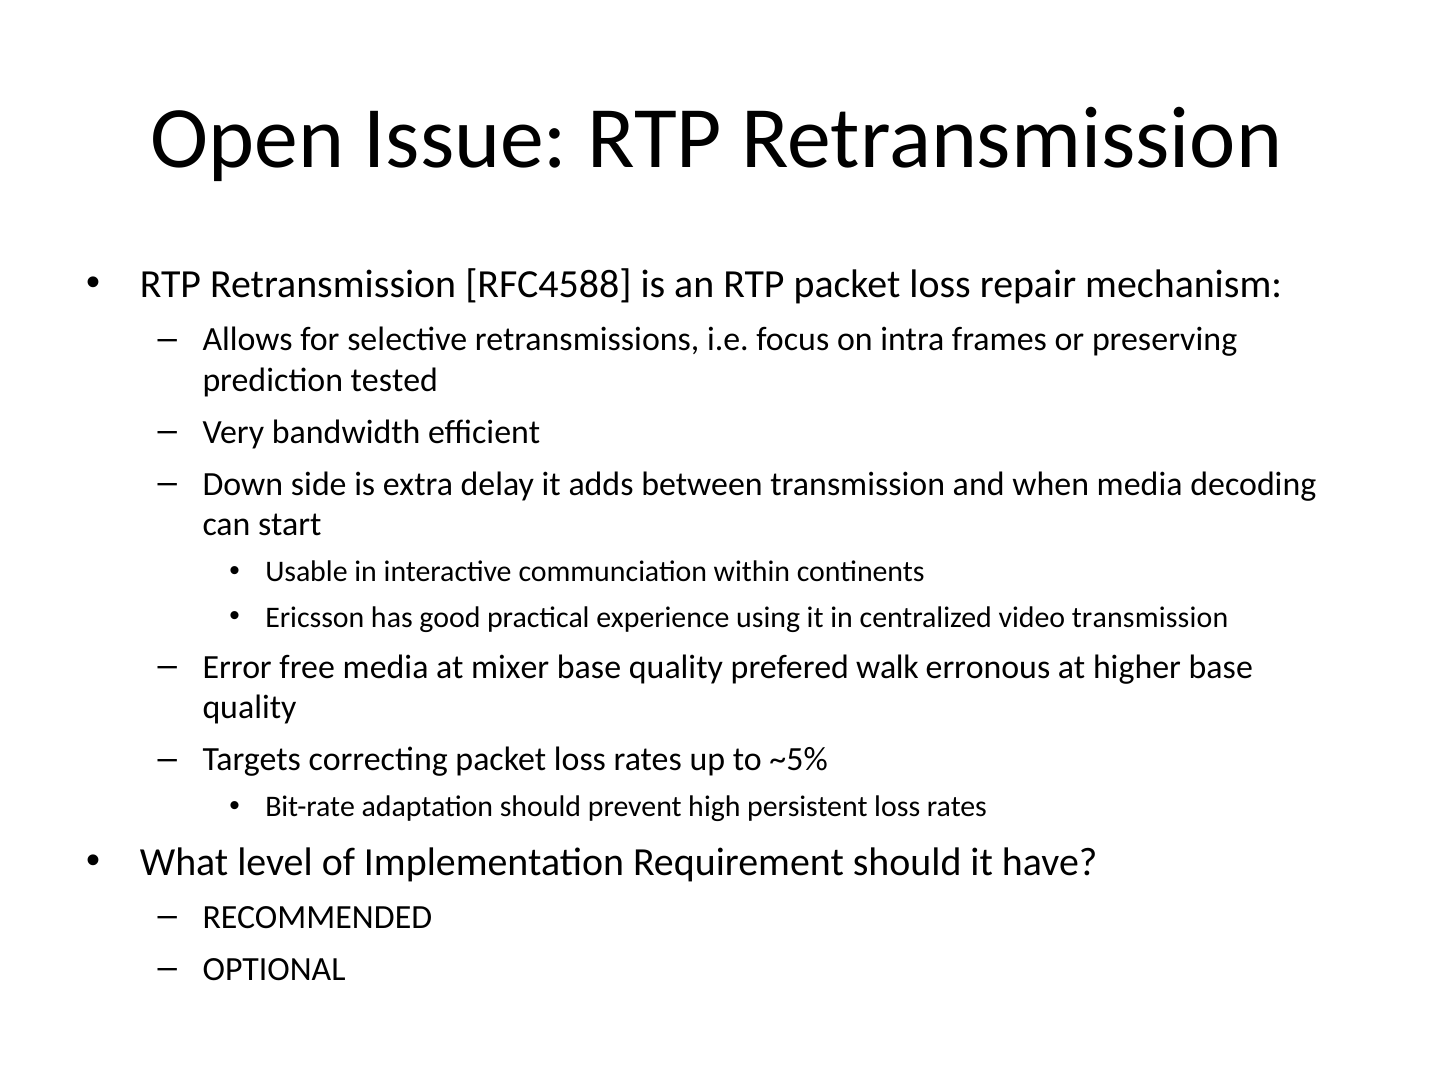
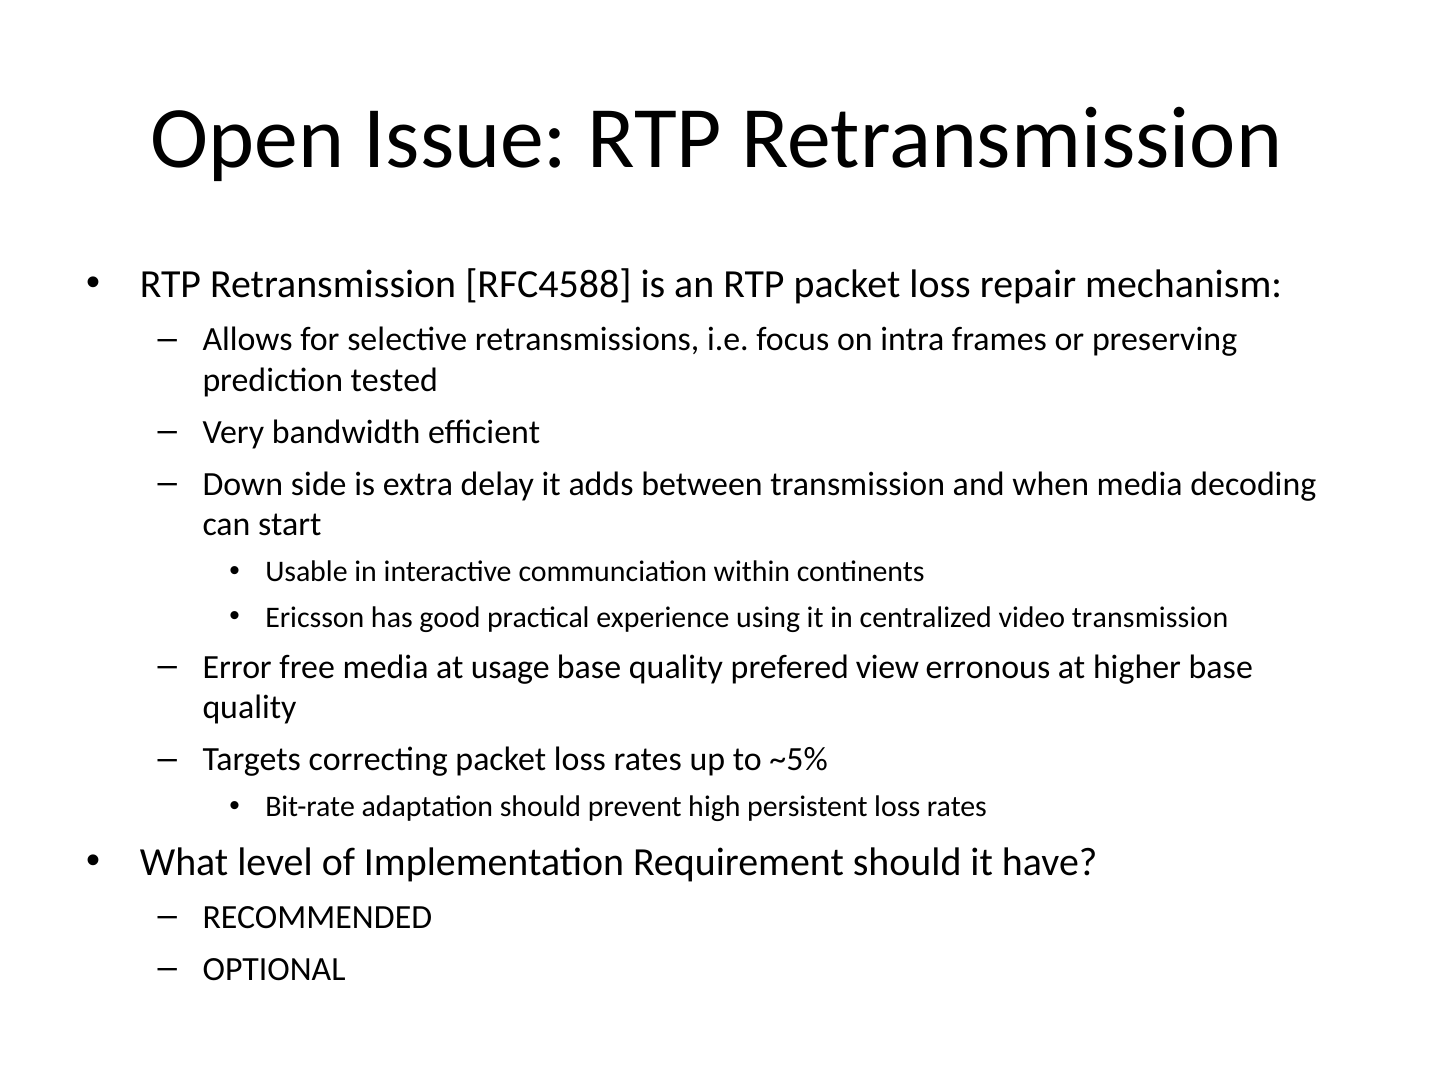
mixer: mixer -> usage (510, 667)
walk: walk -> view (887, 667)
